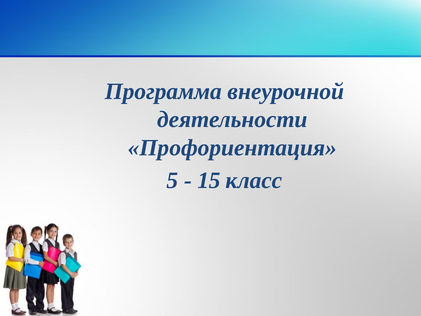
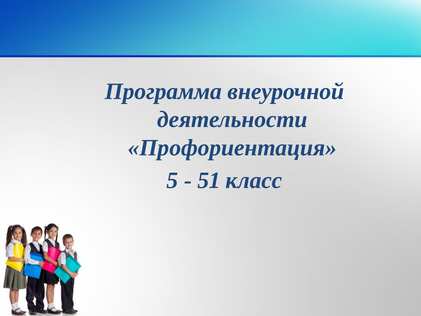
15: 15 -> 51 (209, 180)
